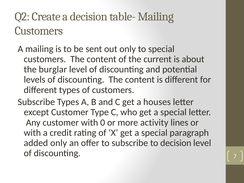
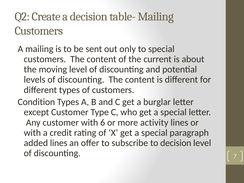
burglar: burglar -> moving (53, 69)
Subscribe: Subscribe -> Condition (36, 102)
houses: houses -> burglar (157, 102)
0: 0 -> 6 (103, 122)
added only: only -> lines (59, 143)
